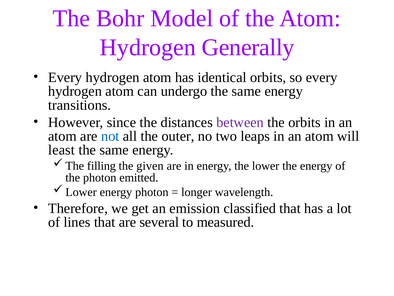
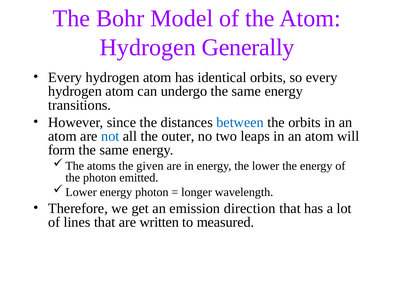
between colour: purple -> blue (240, 122)
least: least -> form (62, 150)
filling: filling -> atoms (101, 166)
classified: classified -> direction (250, 208)
several: several -> written (159, 222)
